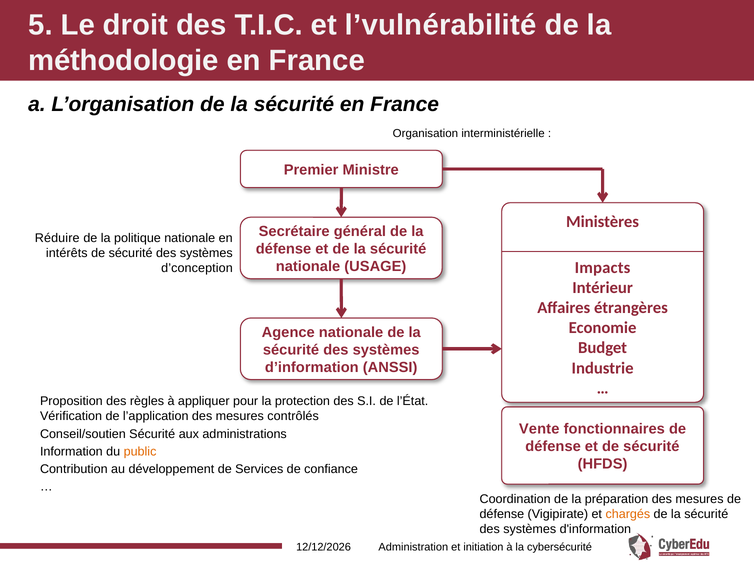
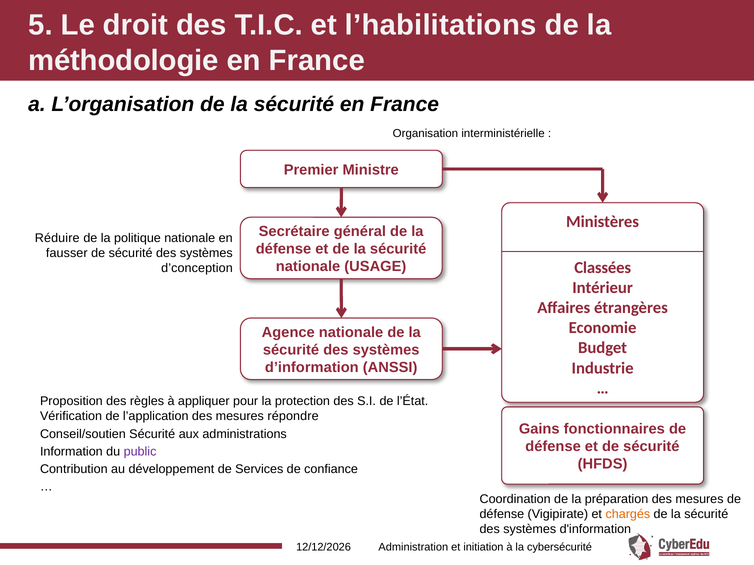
l’vulnérabilité: l’vulnérabilité -> l’habilitations (441, 25)
intérêts: intérêts -> fausser (67, 253)
Impacts: Impacts -> Classées (603, 268)
contrôlés: contrôlés -> répondre (293, 417)
Vente: Vente -> Gains (539, 429)
public colour: orange -> purple (140, 452)
